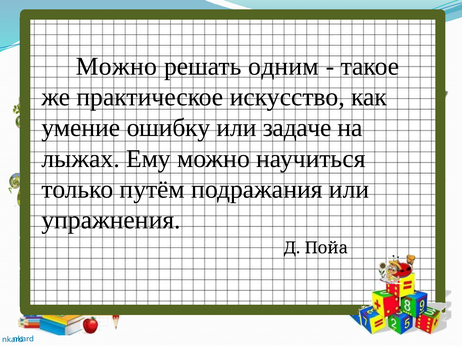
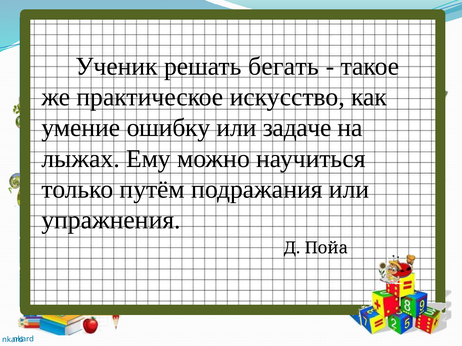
Можно: Можно -> Ученик (117, 66)
одним: одним -> бегать (284, 66)
